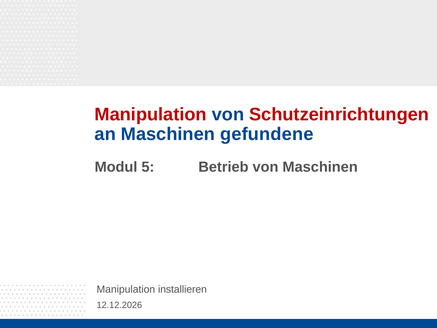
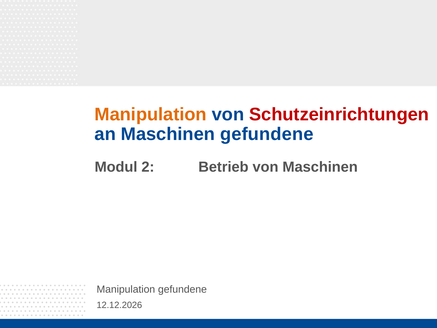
Manipulation colour: red -> orange (151, 114)
5: 5 -> 2 (148, 167)
Manipulation installieren: installieren -> gefundene (182, 289)
